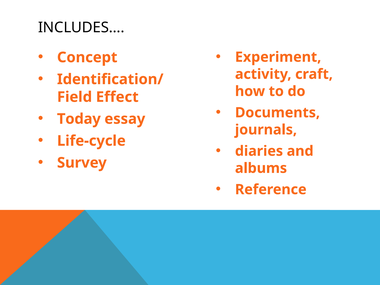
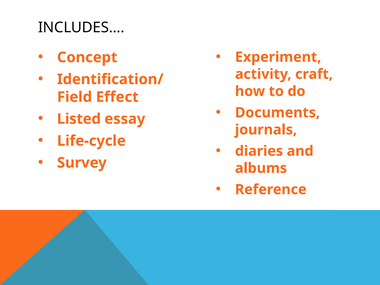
Today: Today -> Listed (79, 119)
